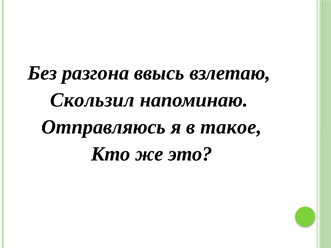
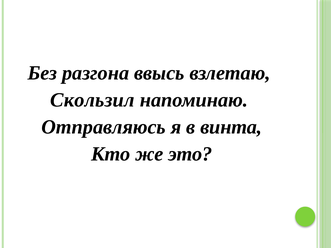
такое: такое -> винта (231, 127)
